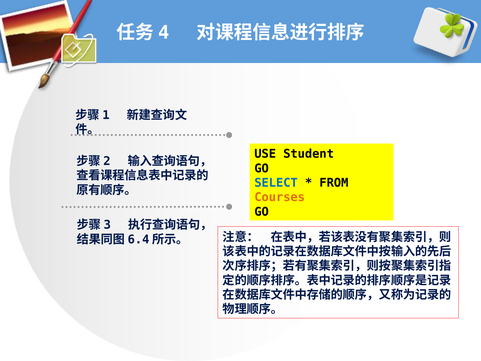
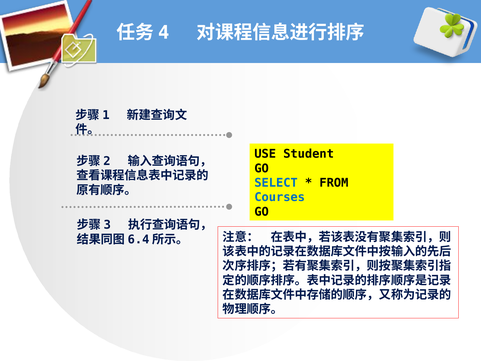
Courses colour: orange -> blue (280, 197)
